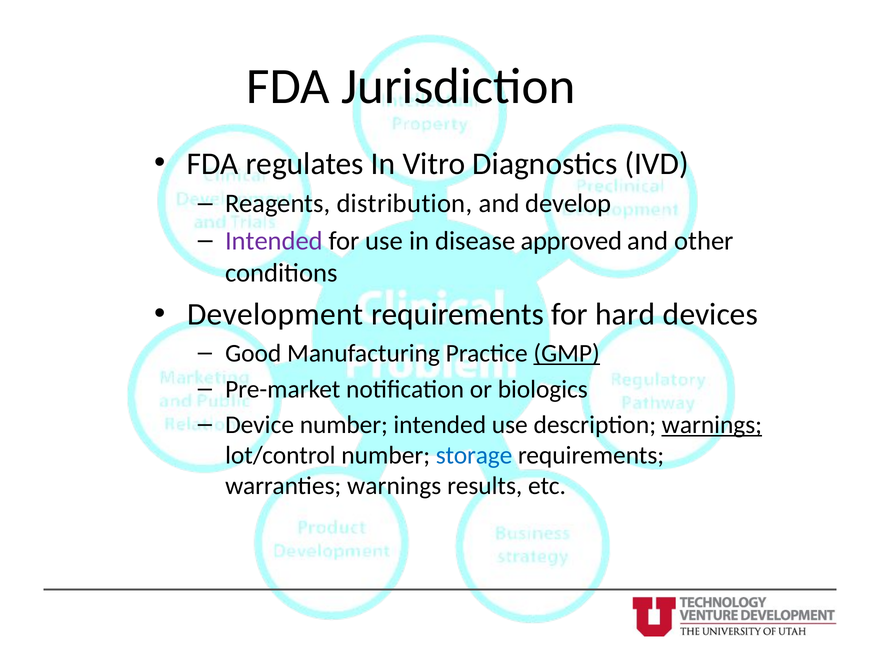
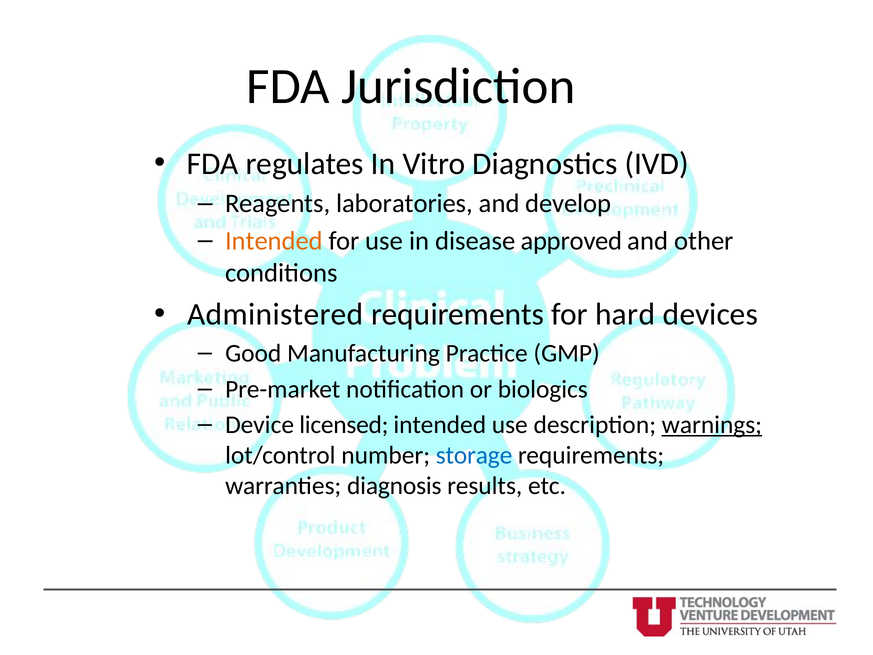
distribution: distribution -> laboratories (405, 204)
Intended colour: purple -> orange (274, 241)
Development: Development -> Administered (275, 314)
GMP underline: present -> none (567, 353)
Device number: number -> licensed (344, 425)
warranties warnings: warnings -> diagnosis (394, 486)
